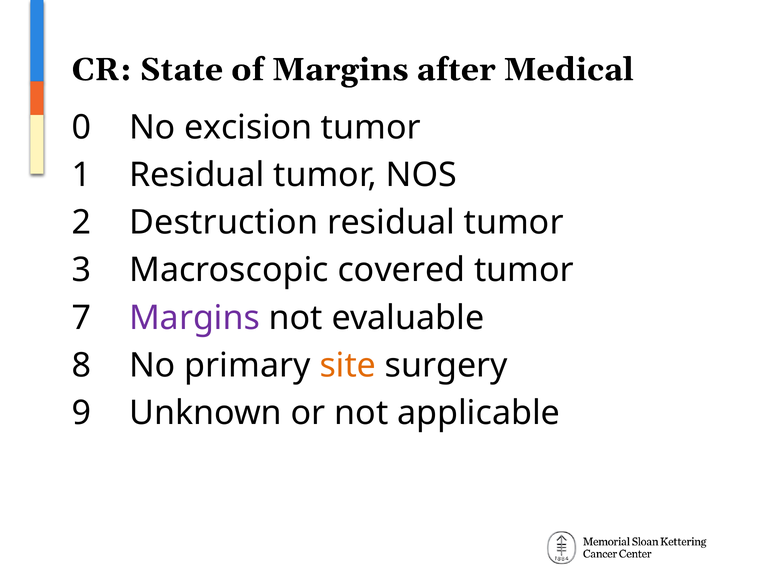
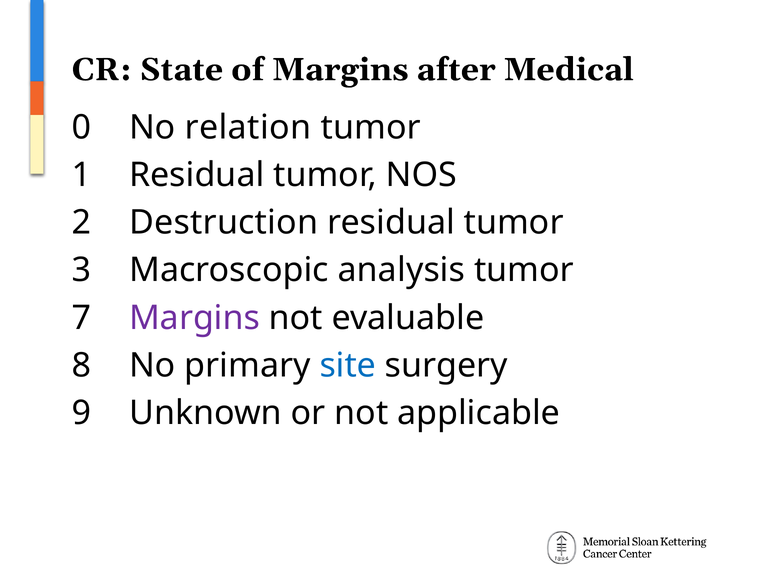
excision: excision -> relation (248, 127)
covered: covered -> analysis (401, 270)
site colour: orange -> blue (348, 366)
